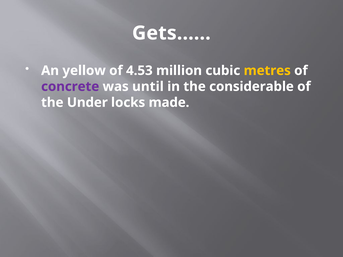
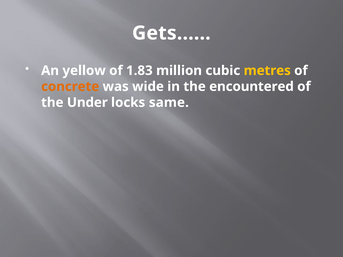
4.53: 4.53 -> 1.83 (139, 71)
concrete colour: purple -> orange (70, 87)
until: until -> wide (148, 87)
considerable: considerable -> encountered (251, 87)
made: made -> same (169, 103)
